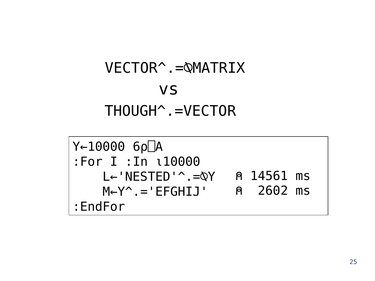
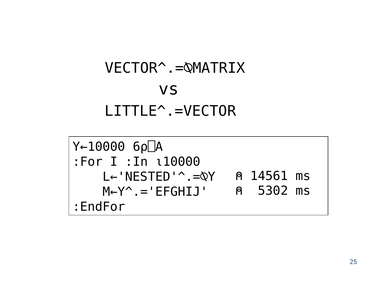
THOUGH^.=VECTOR: THOUGH^.=VECTOR -> LITTLE^.=VECTOR (170, 111)
2602: 2602 -> 5302 (273, 191)
